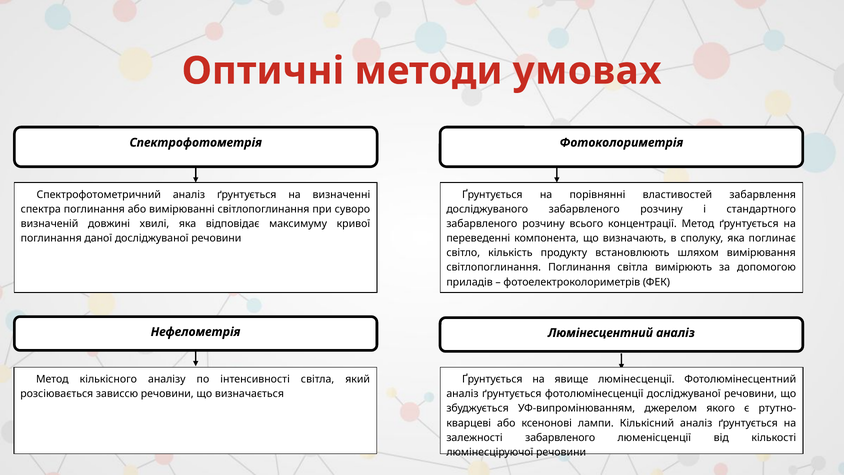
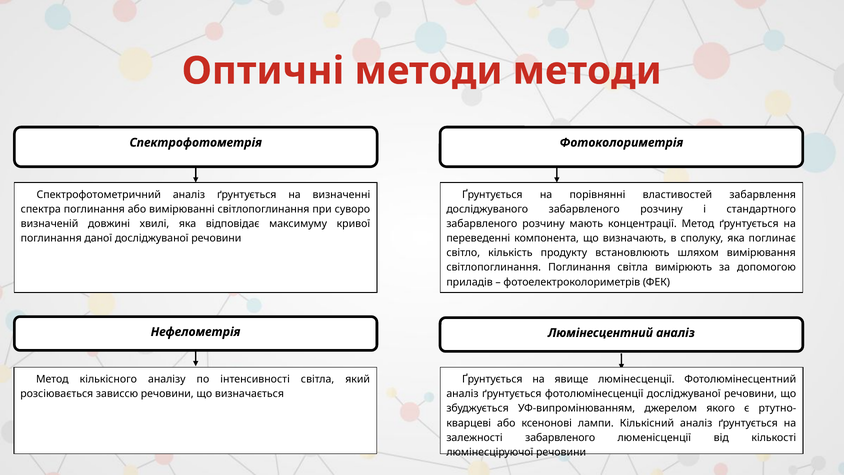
методи умовах: умовах -> методи (587, 71)
всього: всього -> мають (586, 224)
